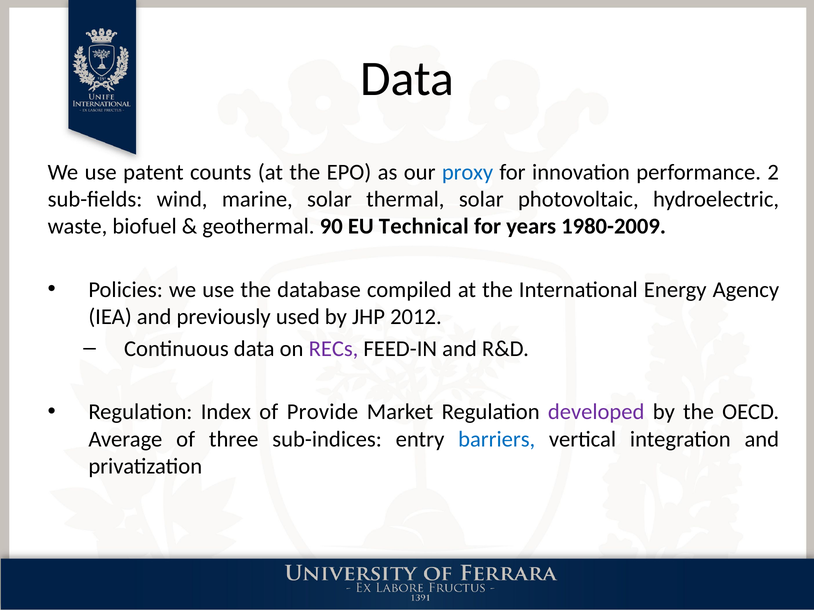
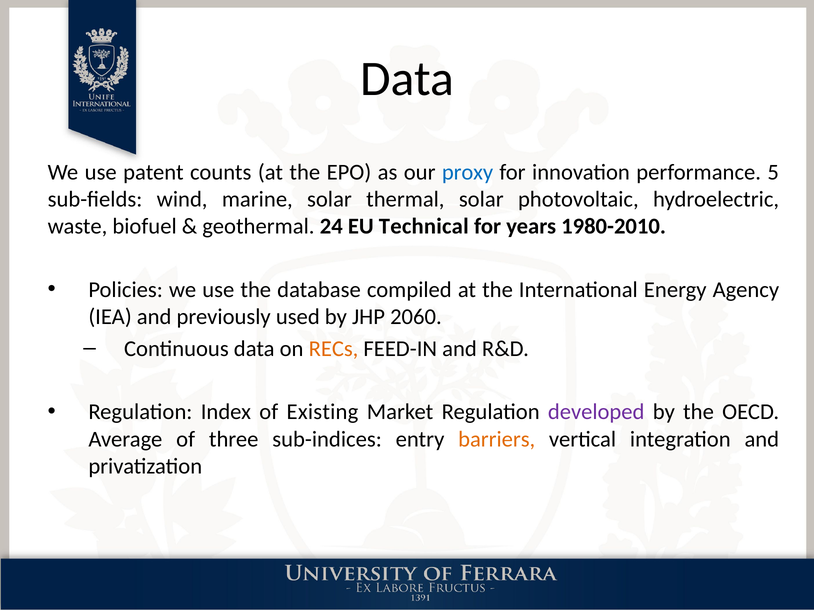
2: 2 -> 5 (773, 172)
90: 90 -> 24 (331, 227)
1980-2009: 1980-2009 -> 1980-2010 (614, 227)
2012: 2012 -> 2060 (416, 317)
RECs colour: purple -> orange (334, 349)
Provide: Provide -> Existing (322, 412)
barriers colour: blue -> orange (497, 439)
